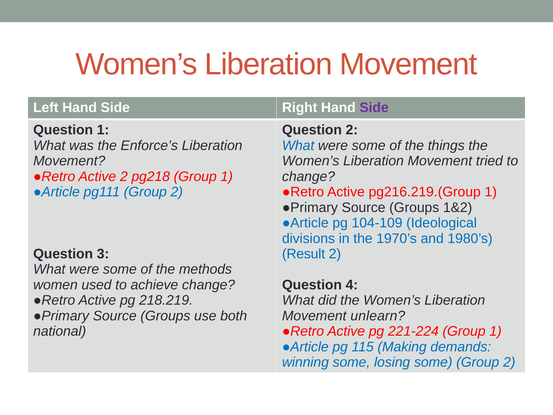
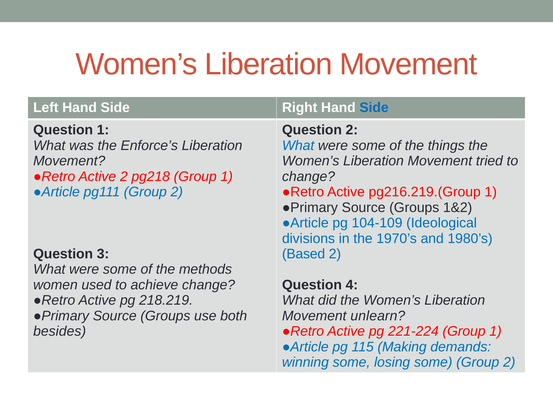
Side colour: purple -> blue (374, 108)
Result: Result -> Based (304, 254)
national: national -> besides (60, 331)
